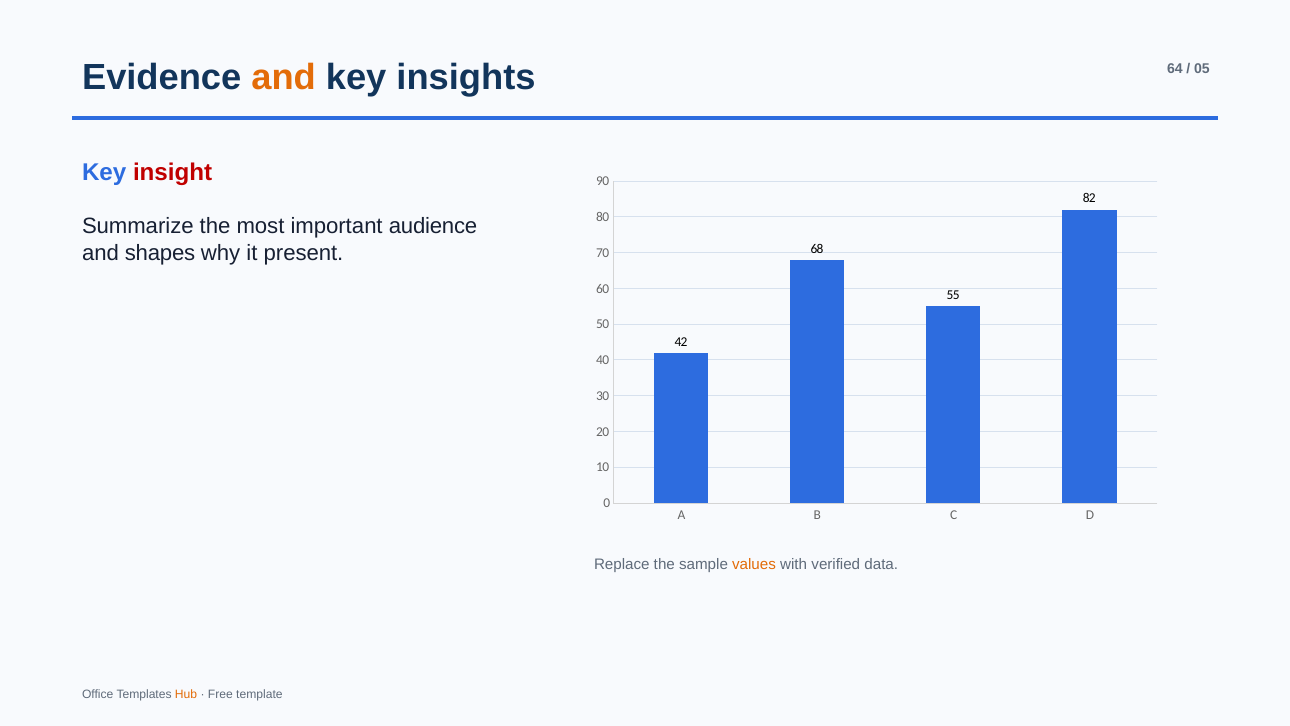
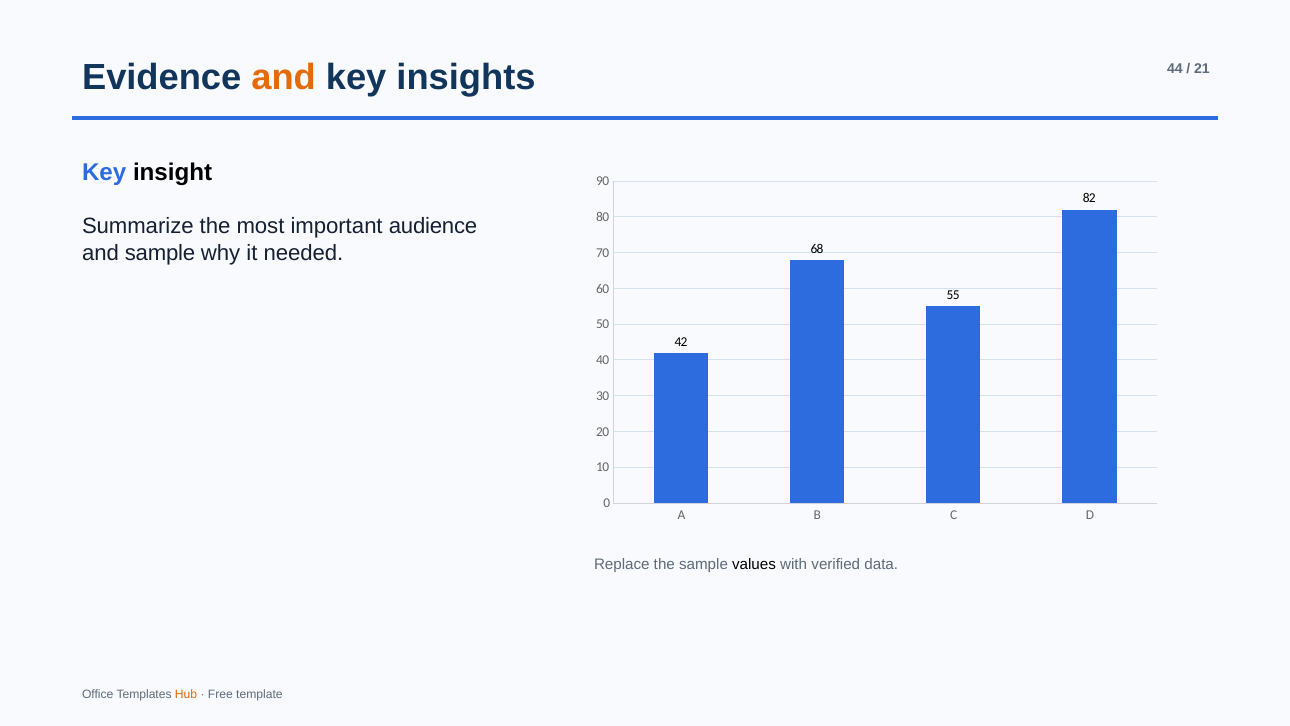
64: 64 -> 44 (1175, 69)
05: 05 -> 21 (1202, 69)
insight colour: red -> black (173, 172)
and shapes: shapes -> sample (160, 253)
present: present -> needed (304, 253)
values colour: orange -> black (754, 564)
